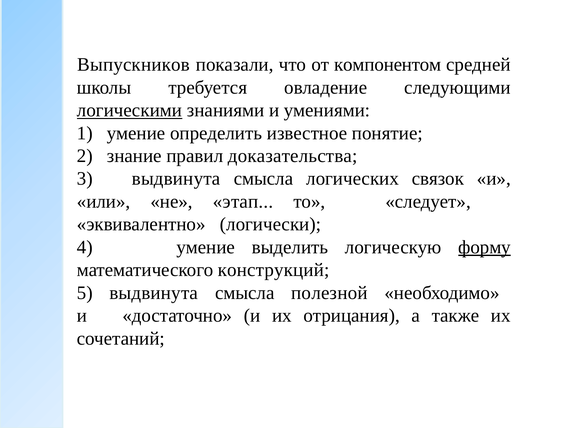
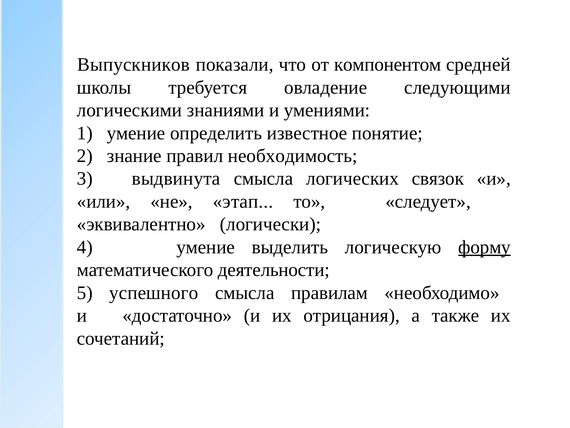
логическими underline: present -> none (129, 110)
доказательства: доказательства -> необходимость (293, 156)
конструкций: конструкций -> деятельности (274, 270)
5 выдвинута: выдвинута -> успешного (154, 293)
полезной: полезной -> правилам (330, 293)
